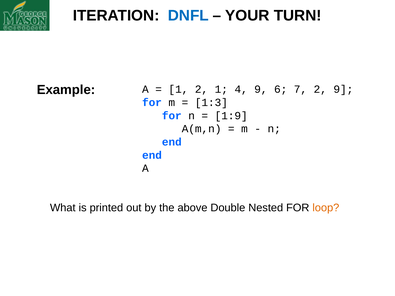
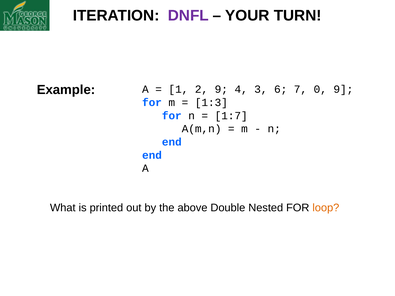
DNFL colour: blue -> purple (188, 16)
2 1: 1 -> 9 (221, 89)
4 9: 9 -> 3 (261, 89)
7 2: 2 -> 0 (320, 89)
1:9: 1:9 -> 1:7 (231, 116)
